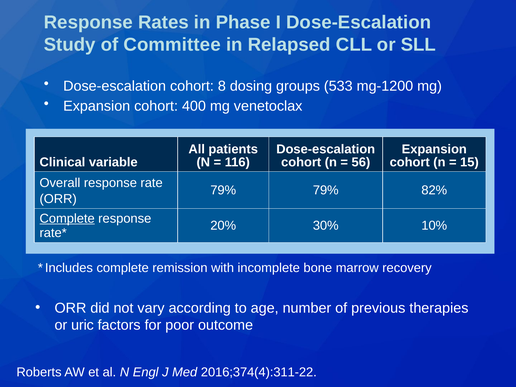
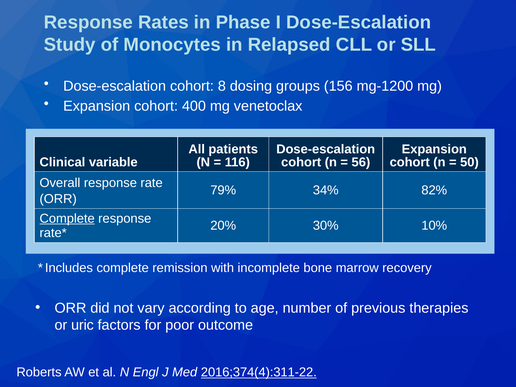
Committee: Committee -> Monocytes (172, 45)
533: 533 -> 156 (338, 86)
15: 15 -> 50 (469, 162)
79% 79%: 79% -> 34% (326, 190)
2016;374(4):311-22 underline: none -> present (259, 372)
